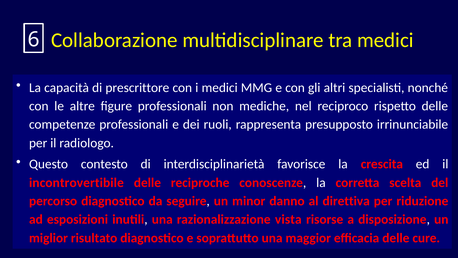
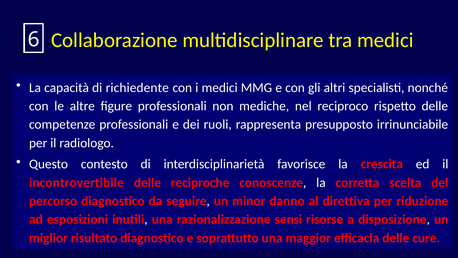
prescrittore: prescrittore -> richiedente (137, 87)
vista: vista -> sensi (288, 219)
